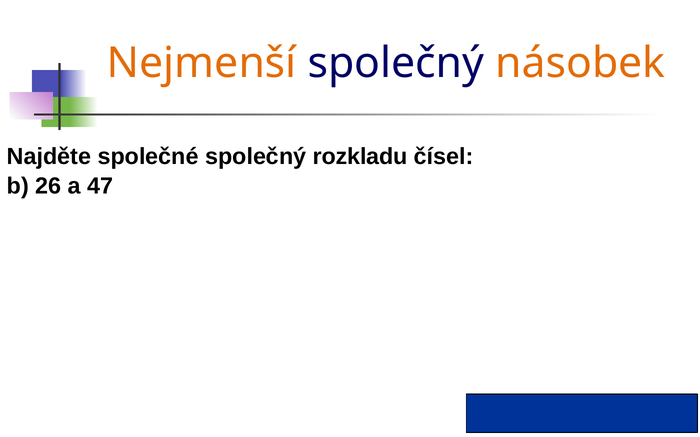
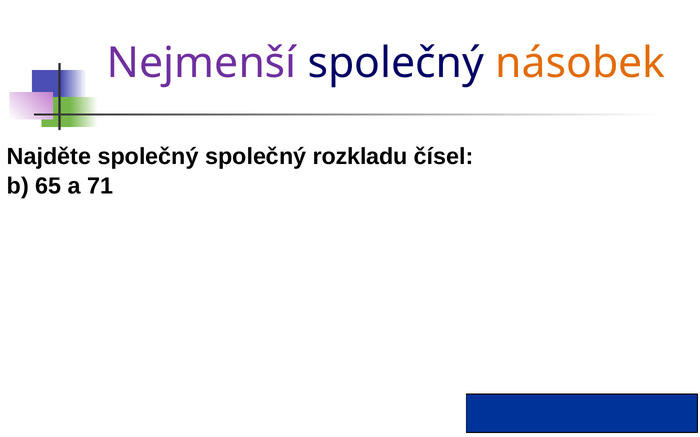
Nejmenší colour: orange -> purple (202, 63)
Najděte společné: společné -> společný (148, 157)
26: 26 -> 65 (48, 186)
47: 47 -> 71 (100, 186)
